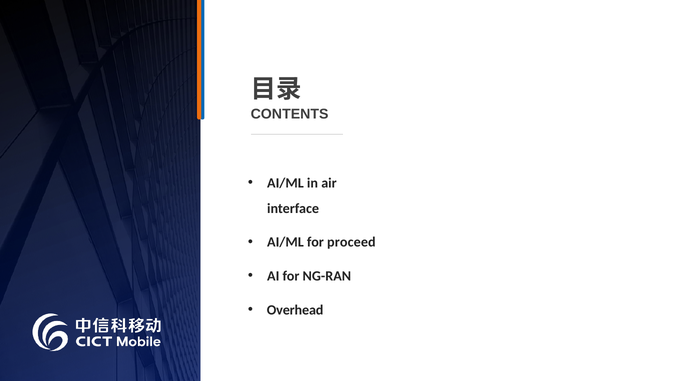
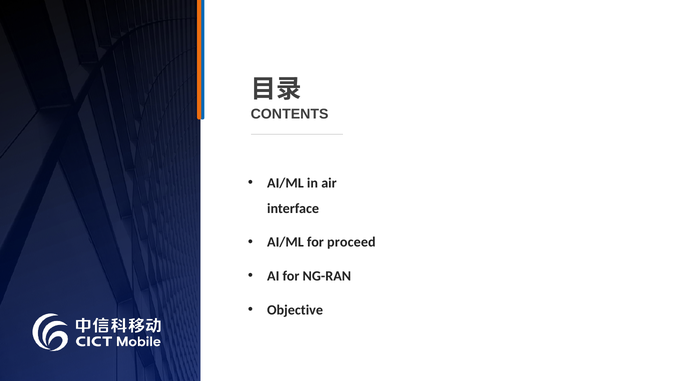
Overhead: Overhead -> Objective (295, 310)
